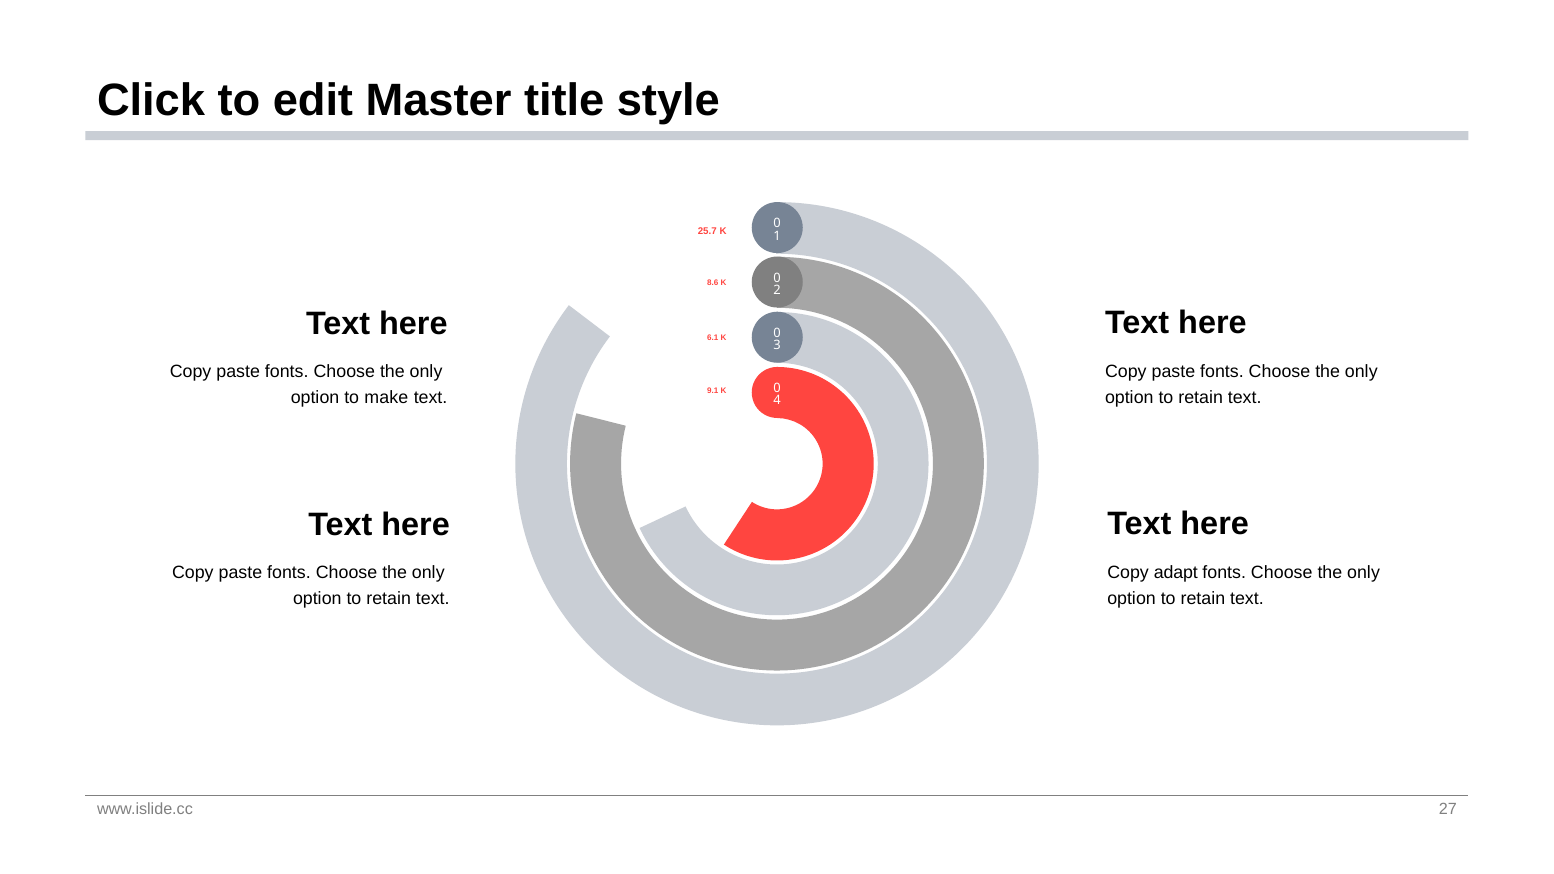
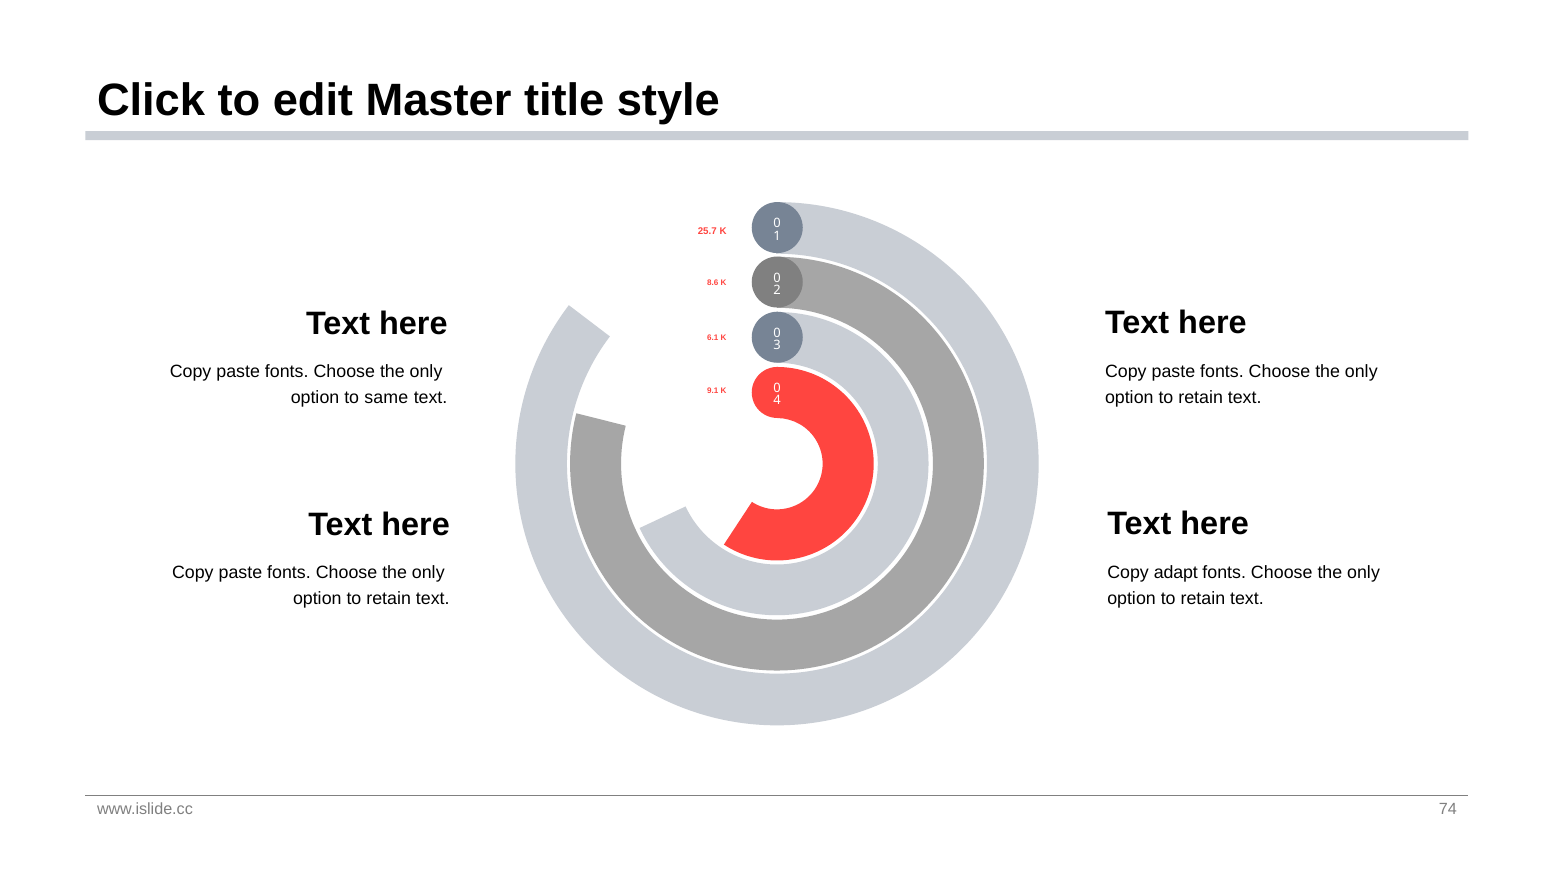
make: make -> same (386, 397)
27: 27 -> 74 (1448, 810)
